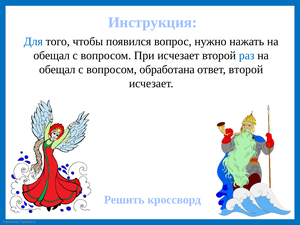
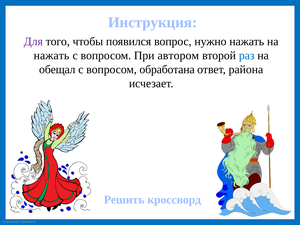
Для colour: blue -> purple (33, 41)
обещал: обещал -> нажать (51, 55)
При исчезает: исчезает -> автором (178, 55)
ответ второй: второй -> района (246, 69)
